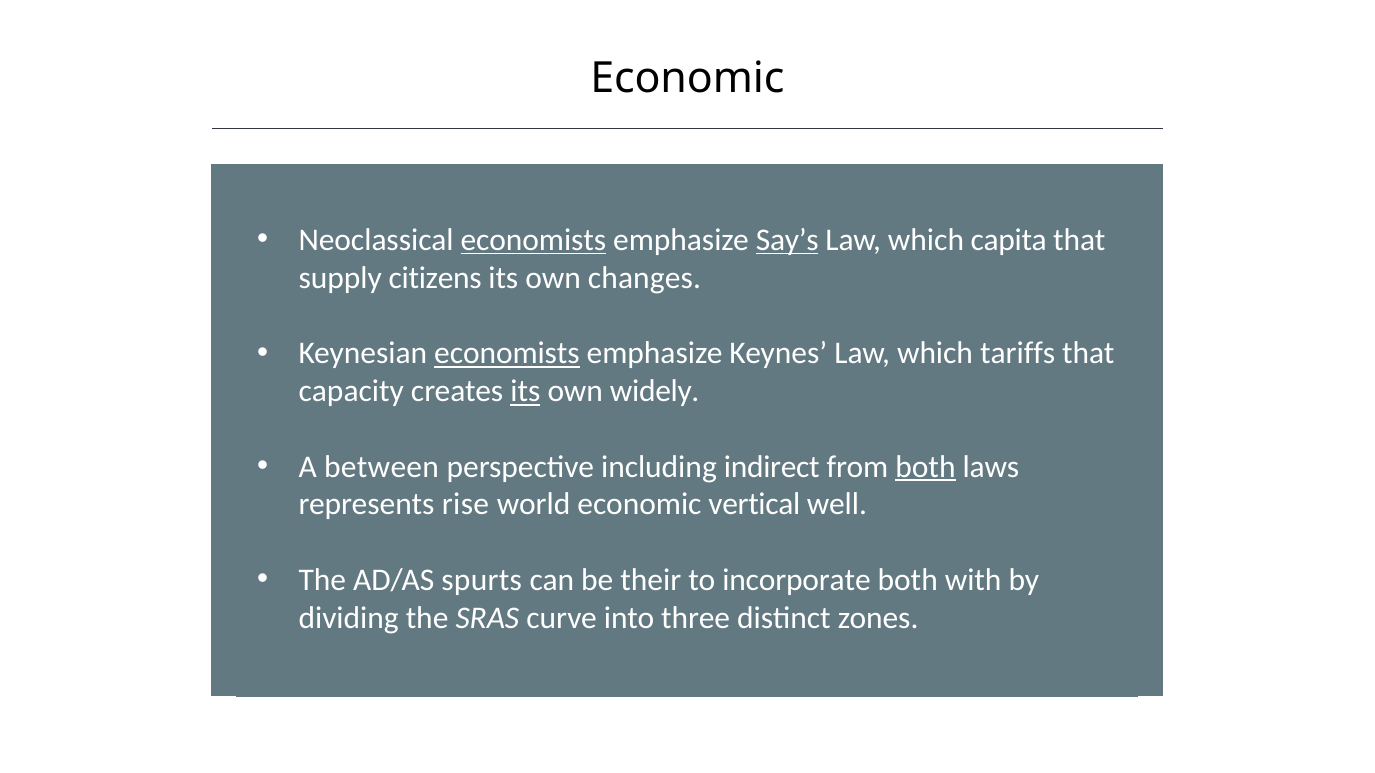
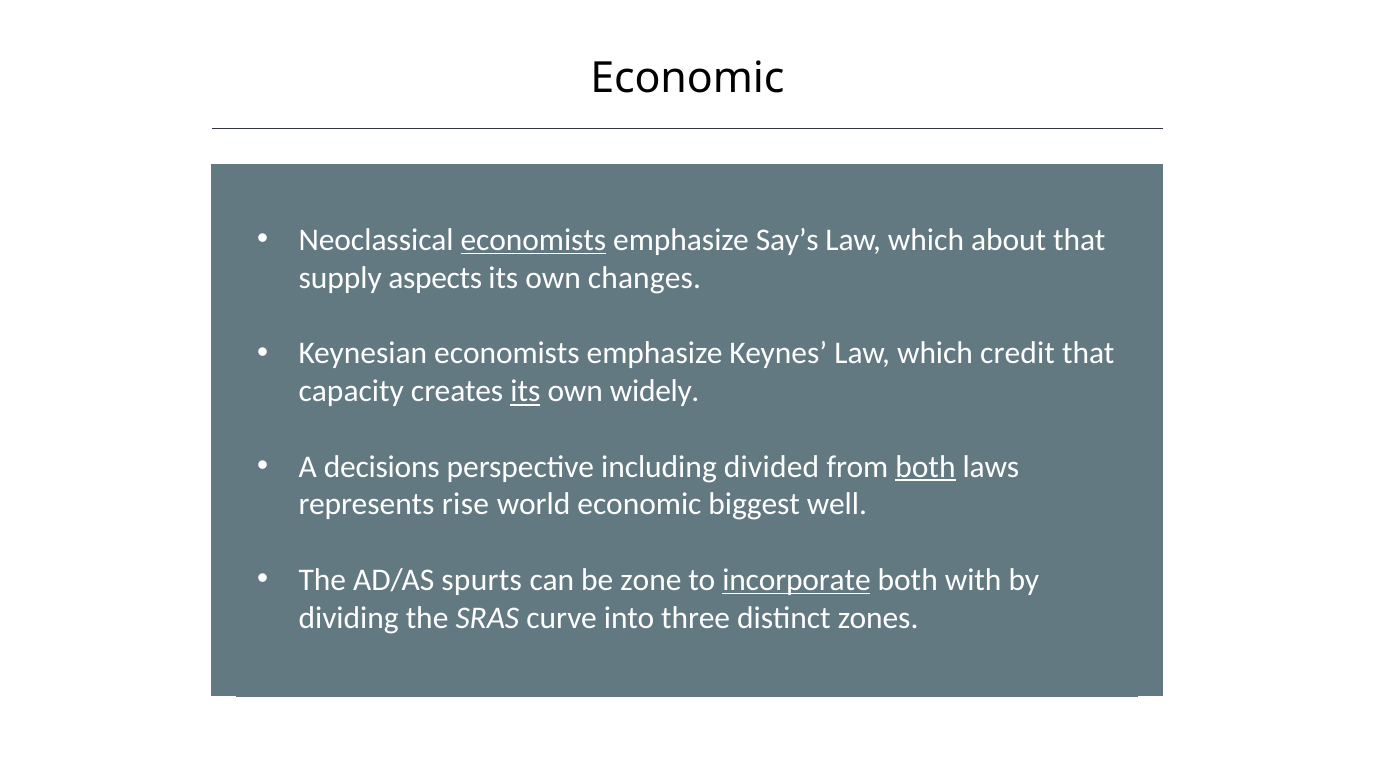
Say’s underline: present -> none (787, 240)
capita: capita -> about (1009, 240)
citizens: citizens -> aspects (435, 278)
economists underline: present -> none (507, 354)
tariffs: tariffs -> credit (1018, 354)
between: between -> decisions (382, 467)
indirect: indirect -> divided (772, 467)
vertical: vertical -> biggest (754, 505)
their: their -> zone (651, 580)
incorporate underline: none -> present (796, 580)
